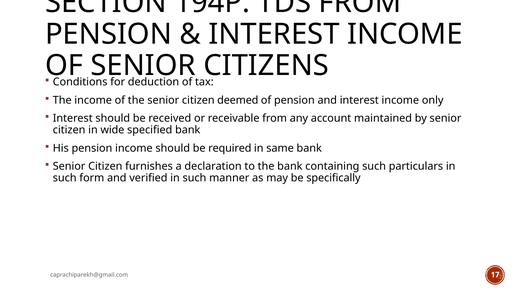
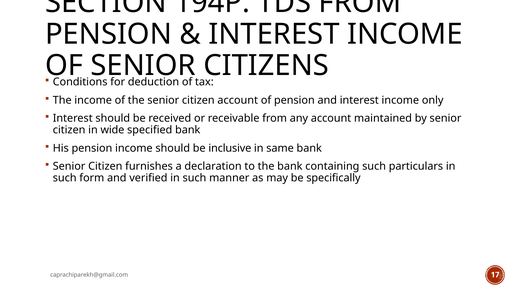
citizen deemed: deemed -> account (238, 100)
required: required -> inclusive (230, 148)
